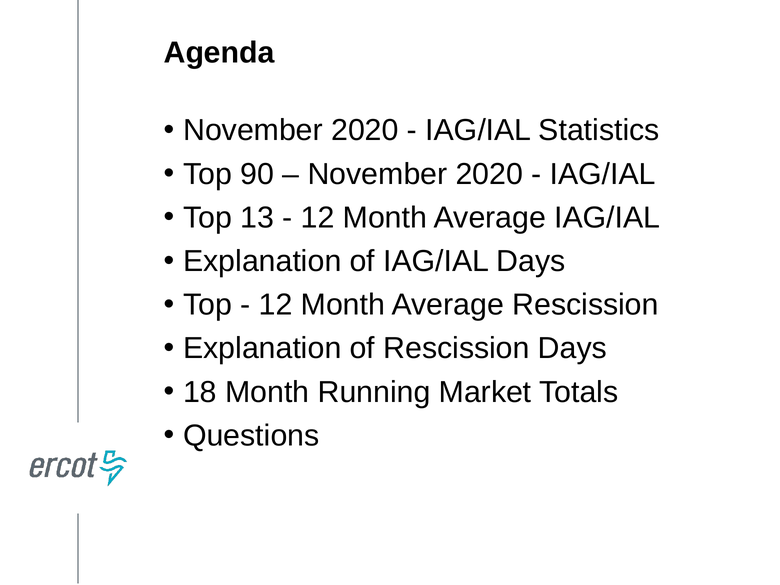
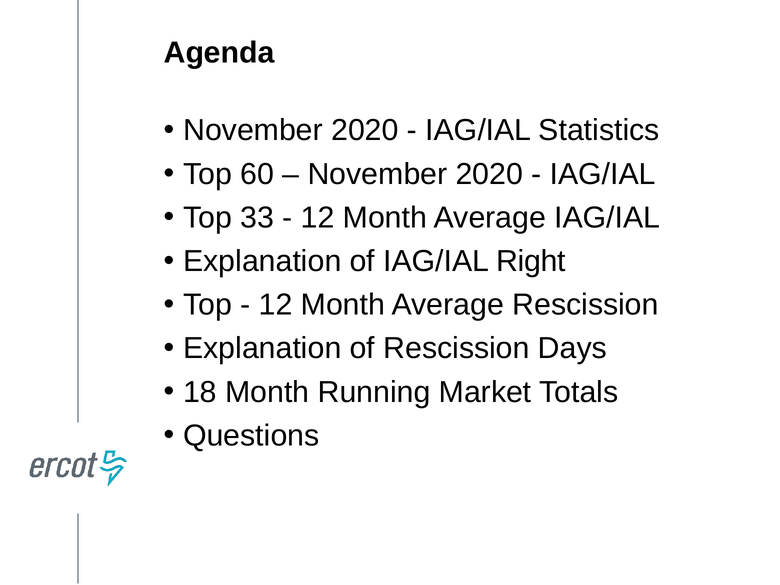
90: 90 -> 60 (257, 174)
13: 13 -> 33 (257, 218)
IAG/IAL Days: Days -> Right (531, 261)
